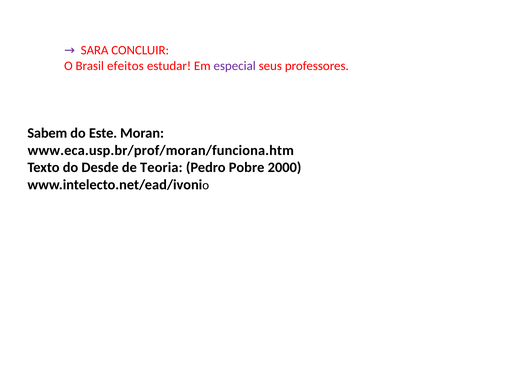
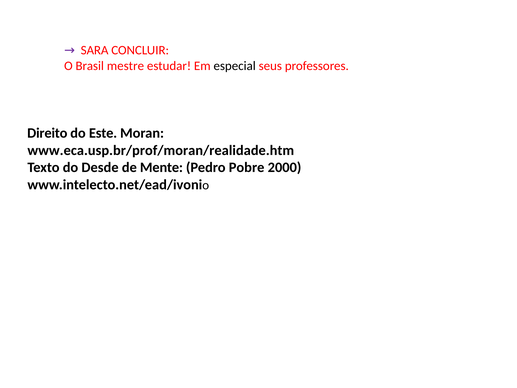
efeitos: efeitos -> mestre (125, 66)
especial colour: purple -> black (235, 66)
Sabem: Sabem -> Direito (47, 133)
www.eca.usp.br/prof/moran/funciona.htm: www.eca.usp.br/prof/moran/funciona.htm -> www.eca.usp.br/prof/moran/realidade.htm (161, 150)
Teoria: Teoria -> Mente (161, 167)
